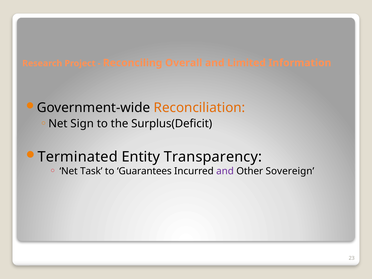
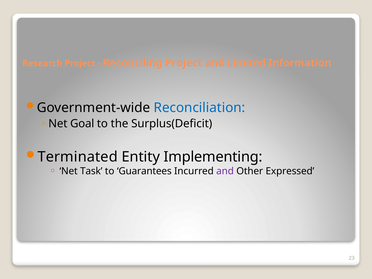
Reconciling Overall: Overall -> Project (184, 63)
Reconciliation colour: orange -> blue (199, 108)
Sign: Sign -> Goal (82, 124)
Transparency: Transparency -> Implementing (213, 157)
Sovereign: Sovereign -> Expressed (290, 171)
